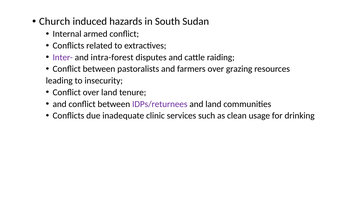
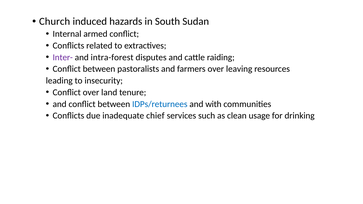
grazing: grazing -> leaving (239, 69)
IDPs/returnees colour: purple -> blue (160, 104)
and land: land -> with (213, 104)
clinic: clinic -> chief (155, 116)
